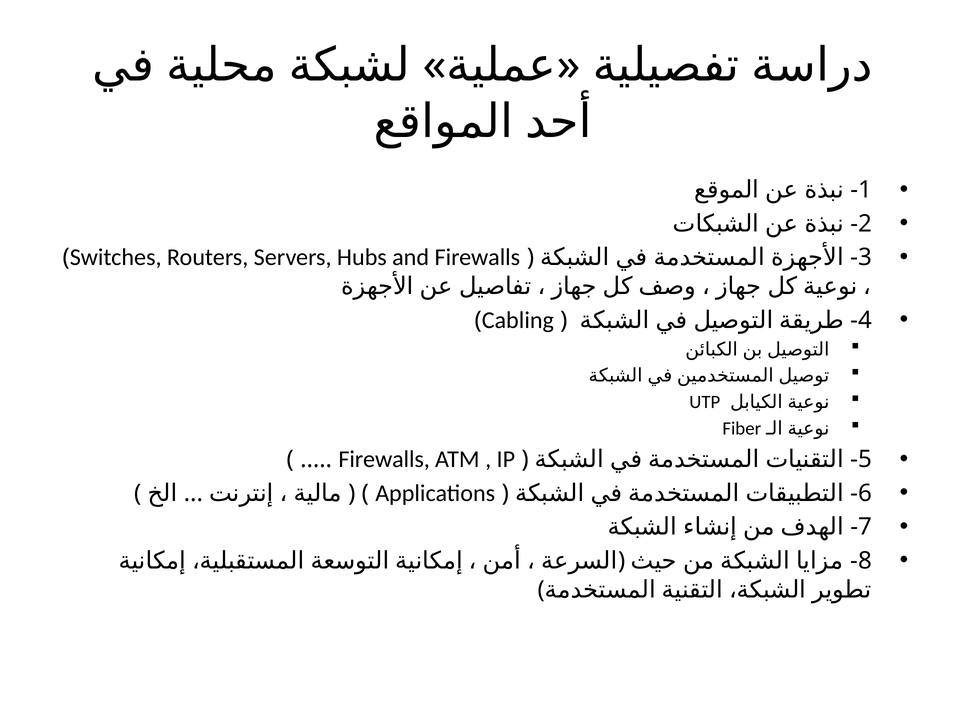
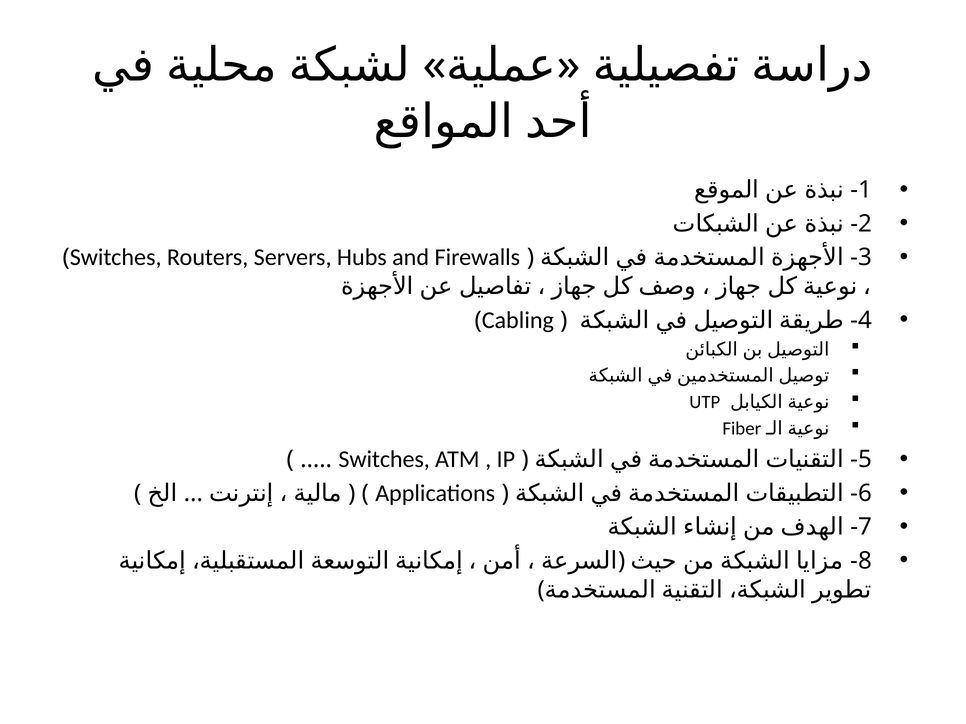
Firewalls: Firewalls -> Switches (384, 460)
